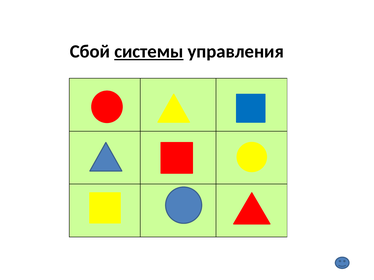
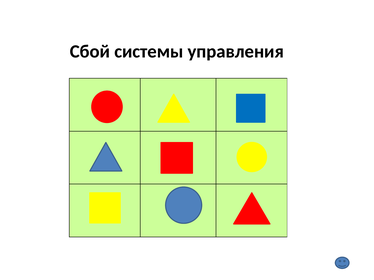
системы underline: present -> none (149, 52)
